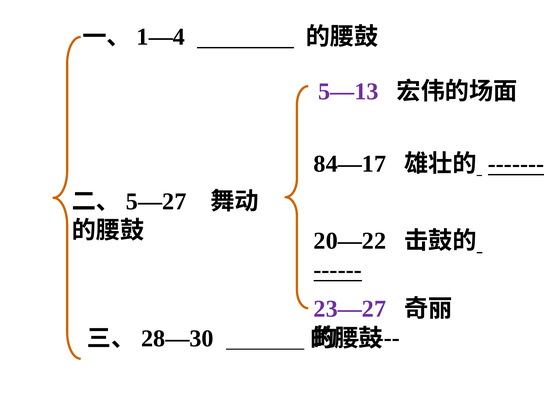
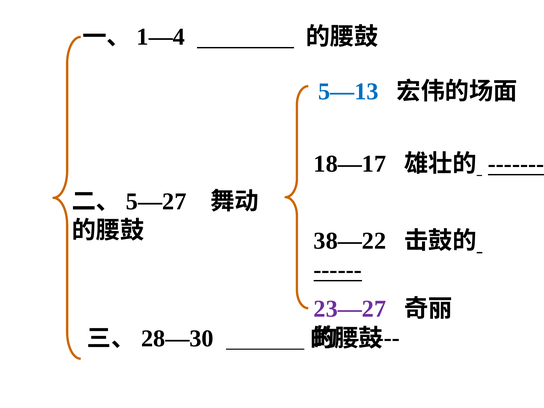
5—13 colour: purple -> blue (348, 91)
84—17: 84—17 -> 18—17 (350, 164)
20—22: 20—22 -> 38—22 (350, 241)
